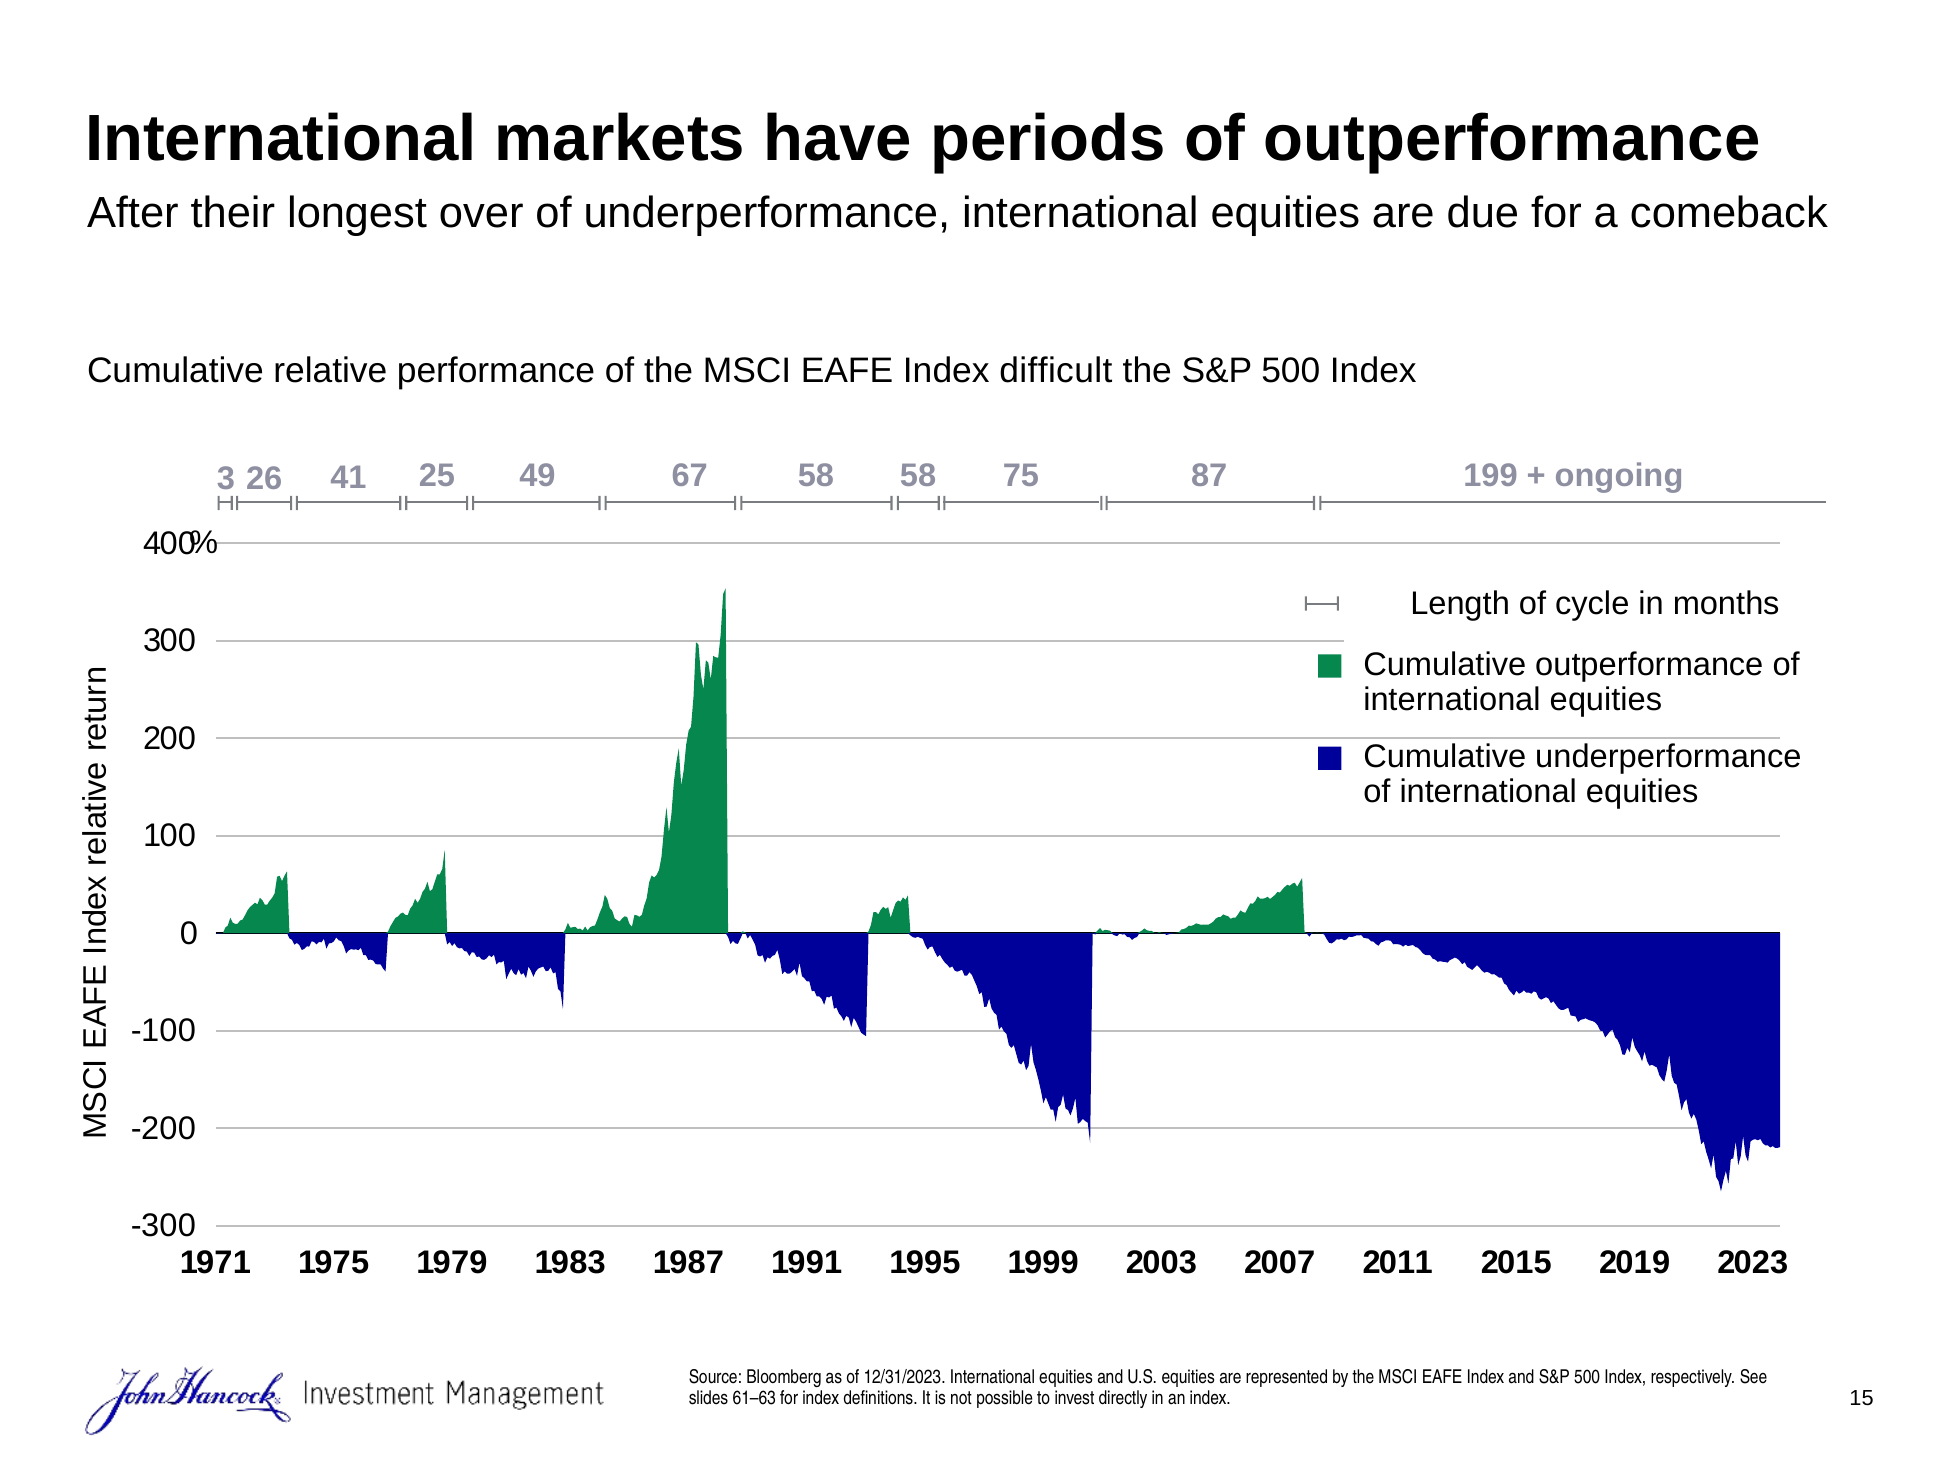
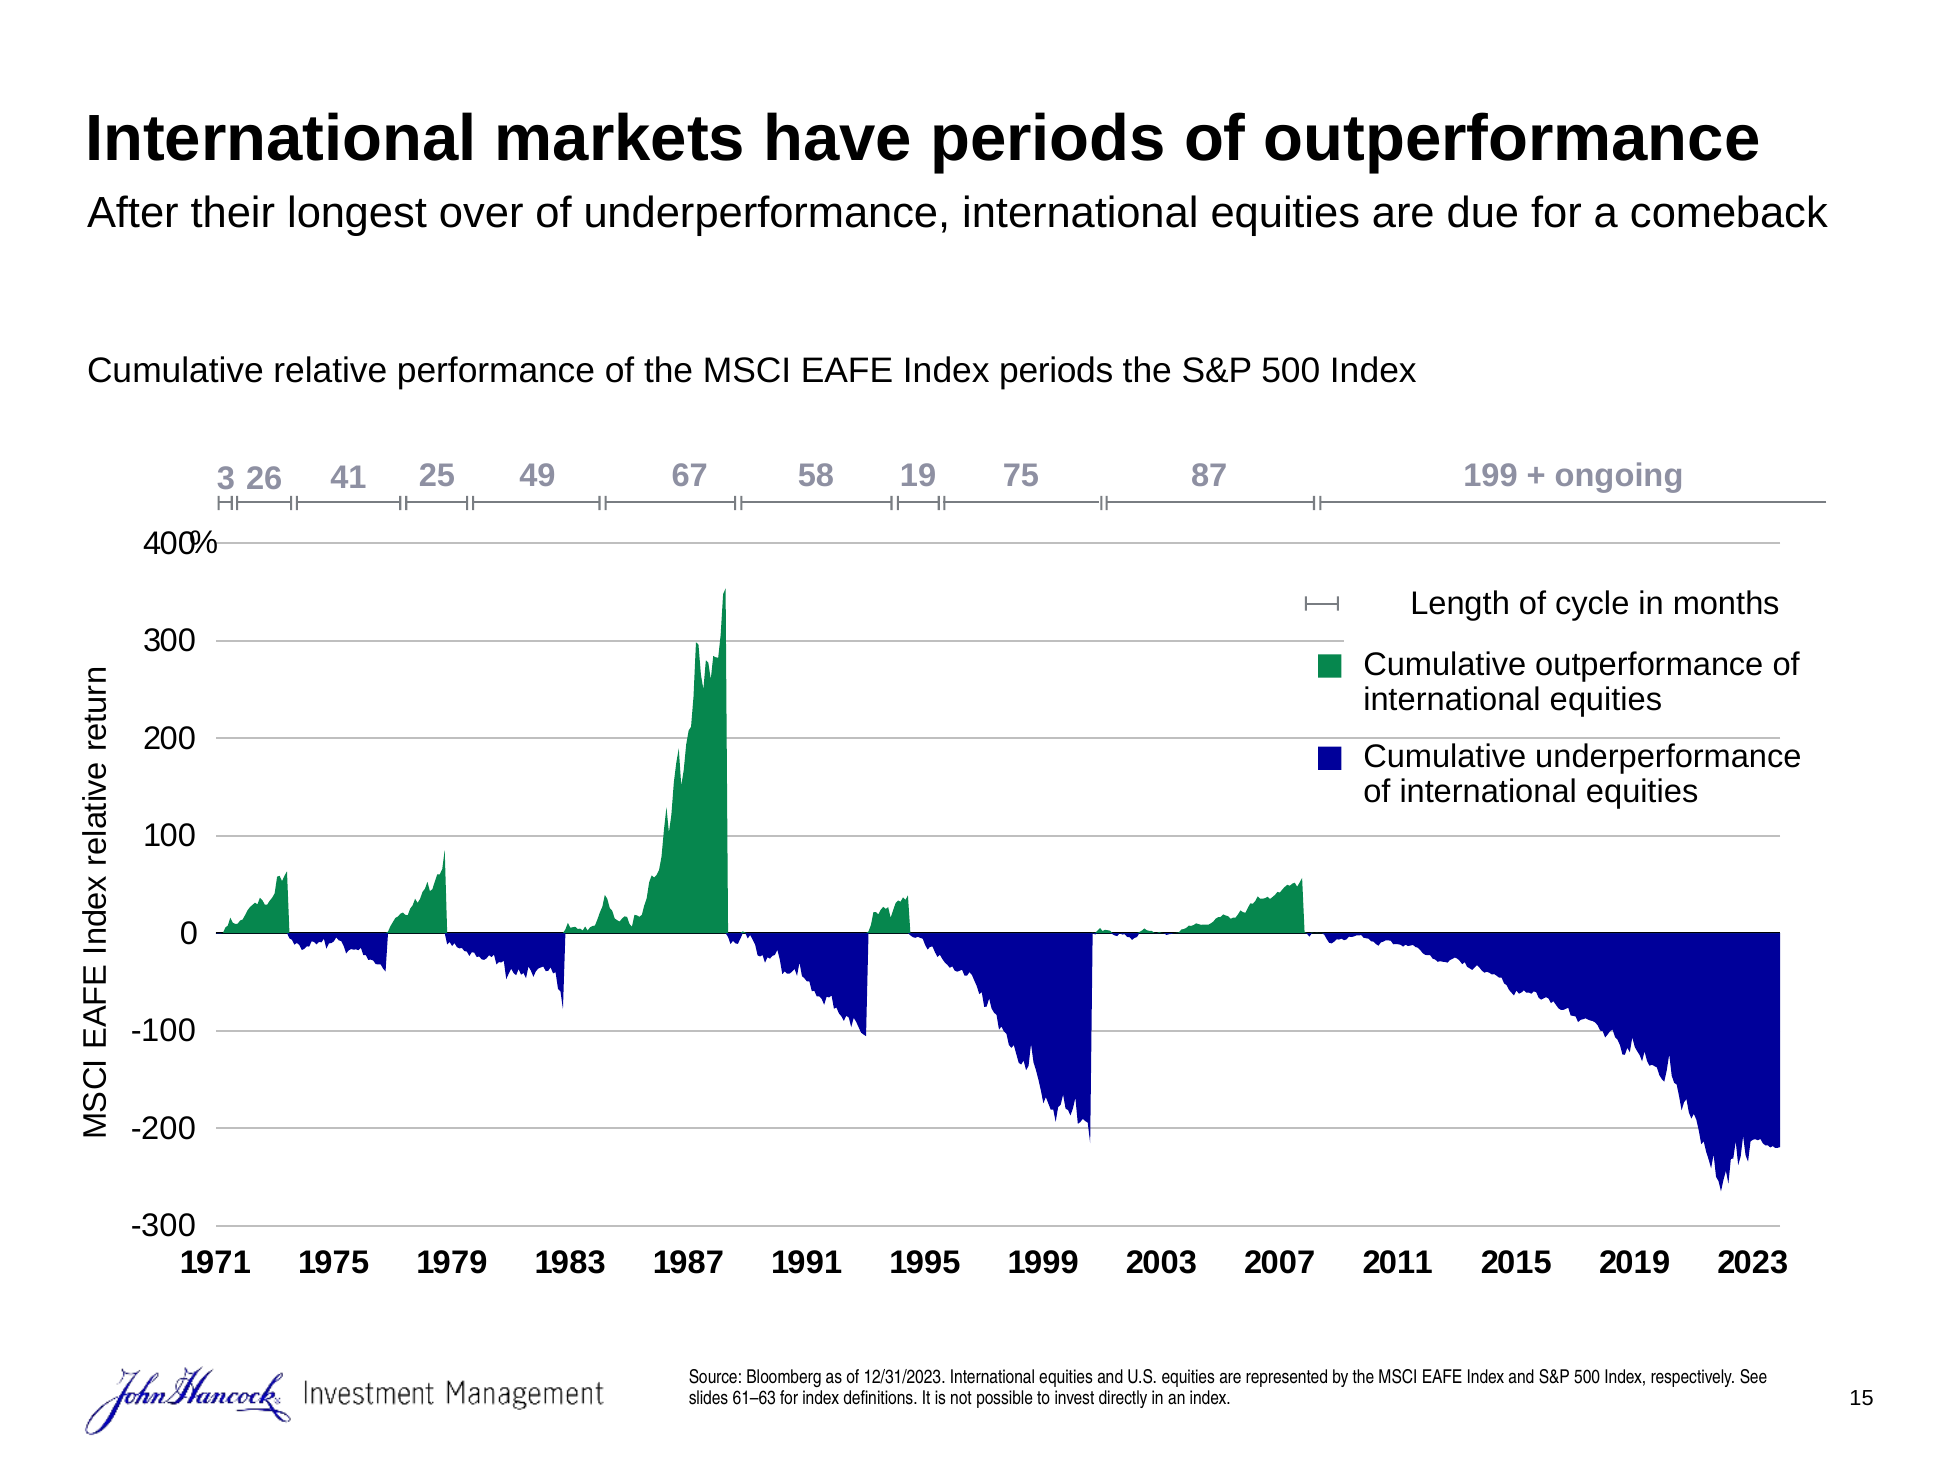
Index difficult: difficult -> periods (1056, 371)
58 58: 58 -> 19 (918, 476)
